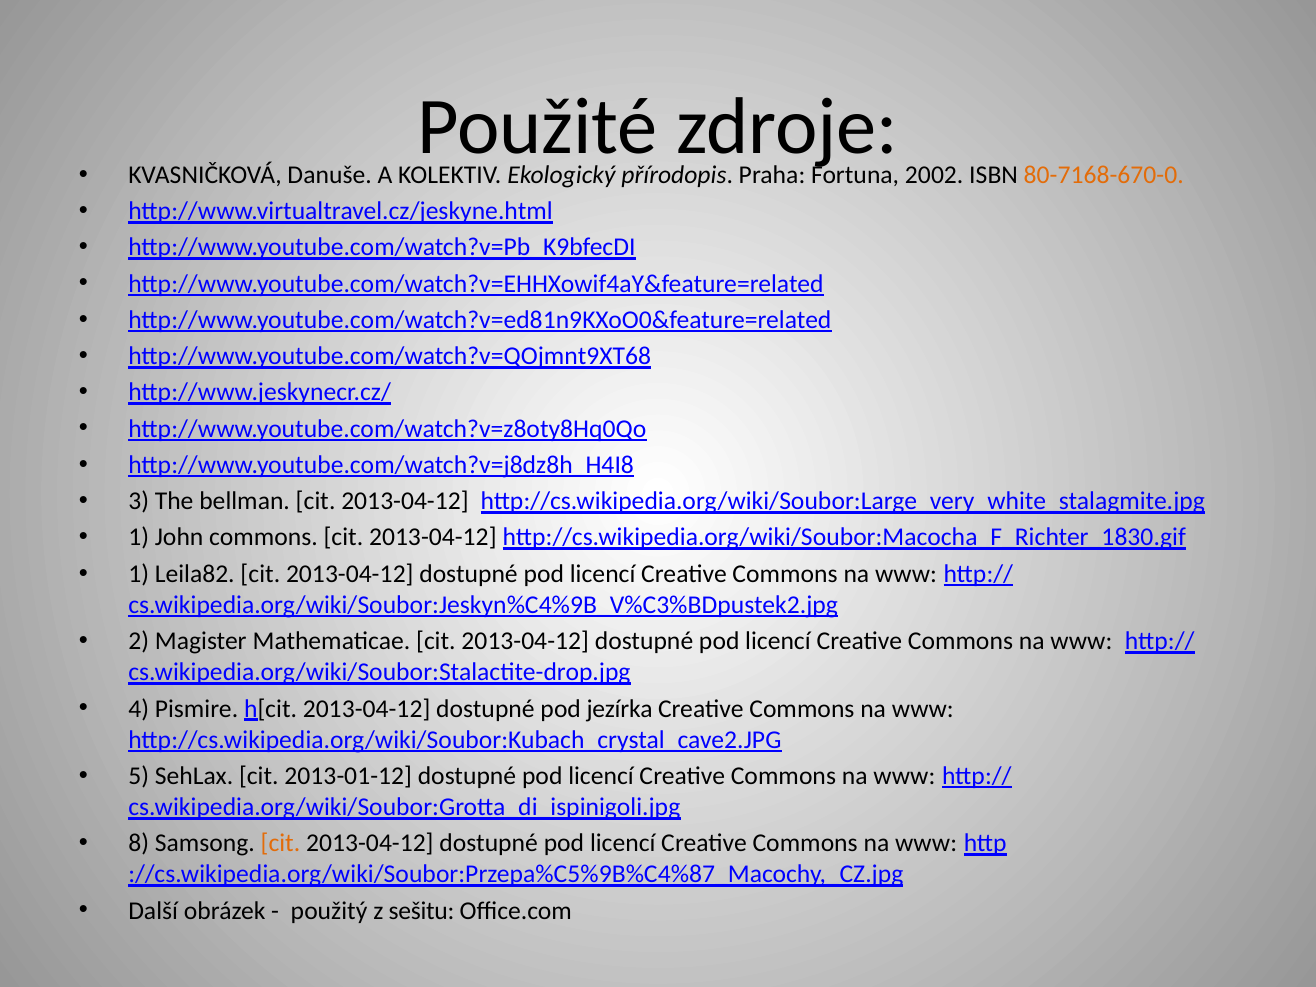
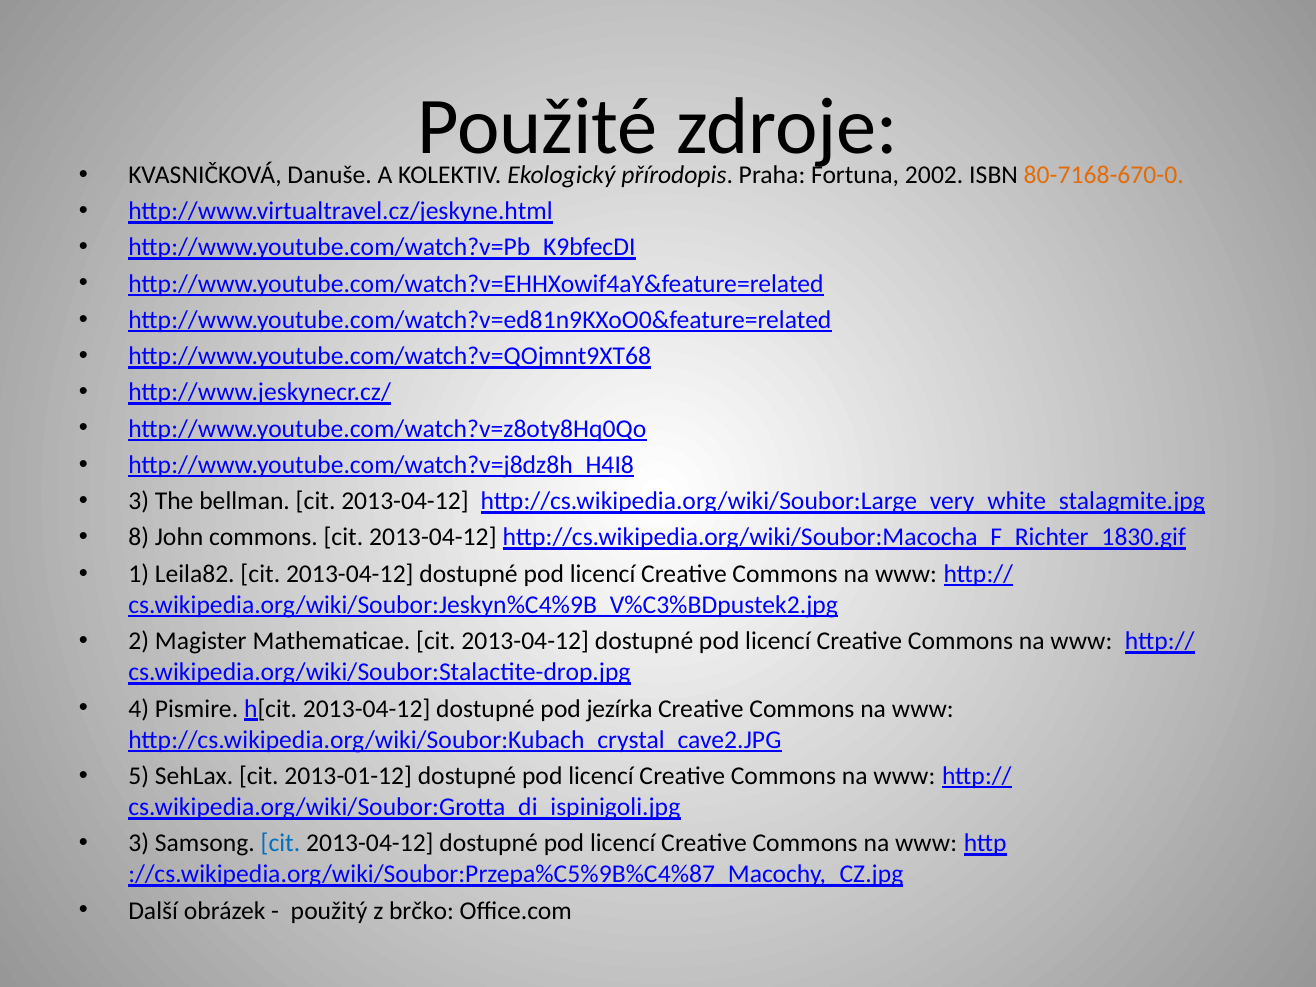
1: 1 -> 8 (139, 537)
8: 8 -> 3 (139, 843)
cit colour: orange -> blue (280, 843)
sešitu: sešitu -> brčko (421, 911)
